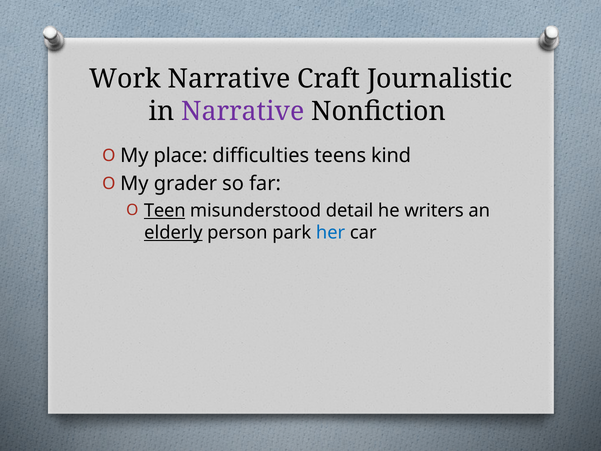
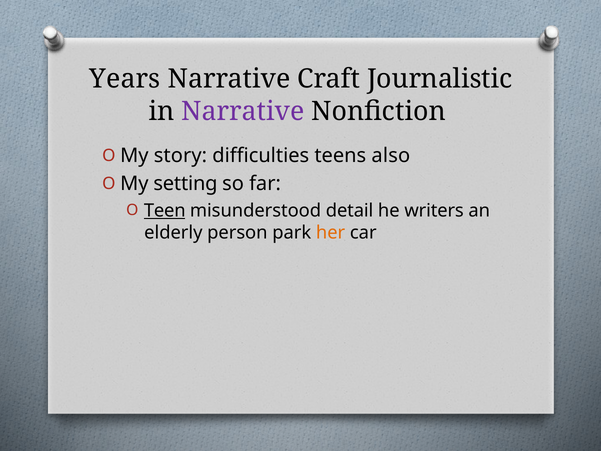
Work: Work -> Years (125, 79)
place: place -> story (180, 156)
kind: kind -> also (391, 156)
grader: grader -> setting (185, 184)
elderly underline: present -> none (173, 232)
her colour: blue -> orange (331, 232)
